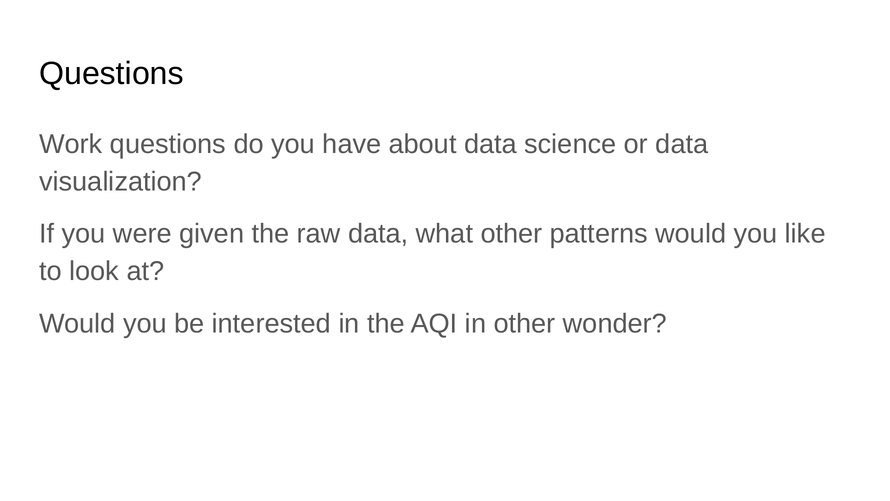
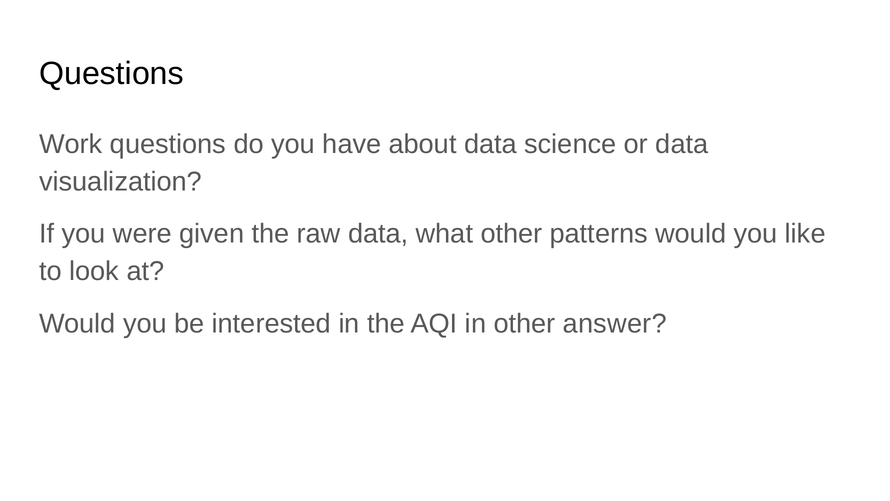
wonder: wonder -> answer (615, 324)
